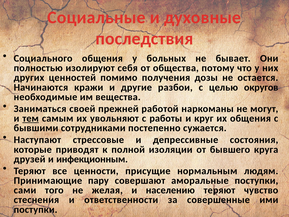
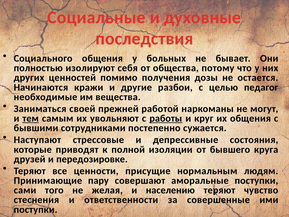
округов: округов -> педагог (261, 87)
работы underline: none -> present (166, 118)
инфекционным: инфекционным -> передозировке (92, 159)
